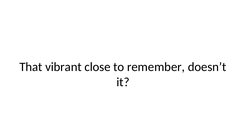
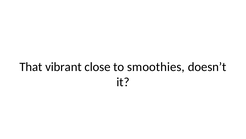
remember: remember -> smoothies (156, 67)
